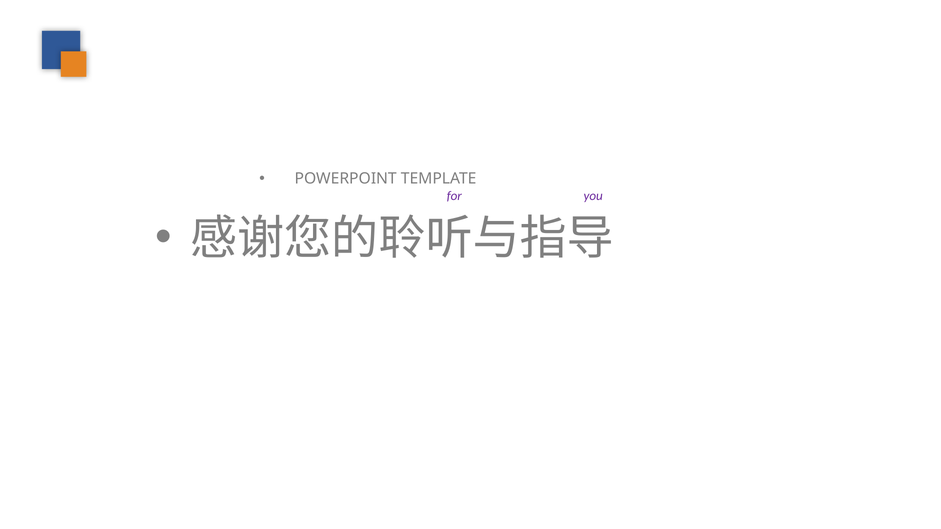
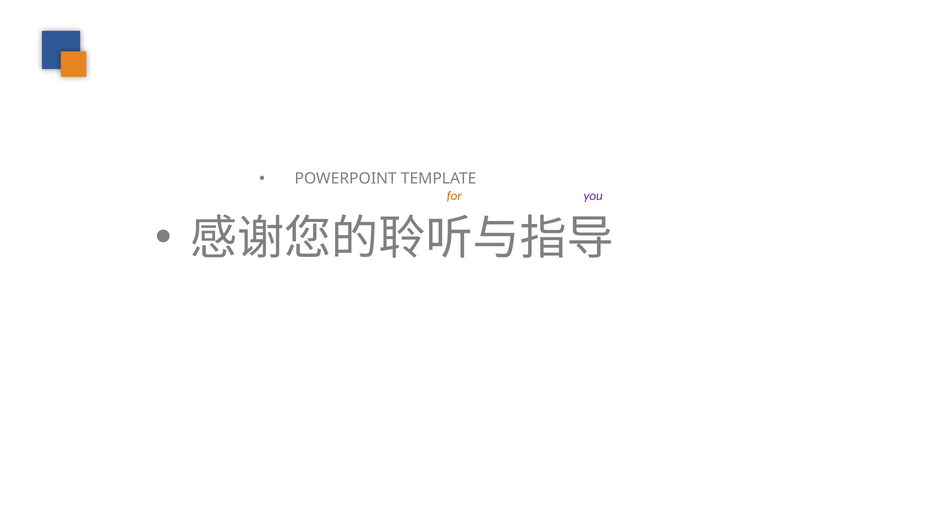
for colour: purple -> orange (454, 196)
